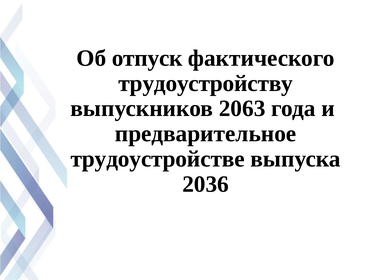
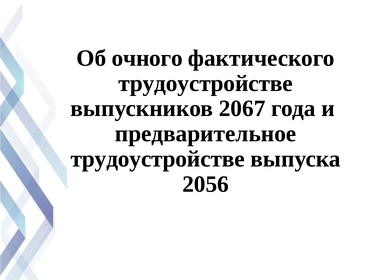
отпуск: отпуск -> очного (147, 58)
трудоустройству: трудоустройству -> трудоустройстве (206, 83)
2063: 2063 -> 2067 (242, 108)
2036: 2036 -> 2056 (206, 184)
